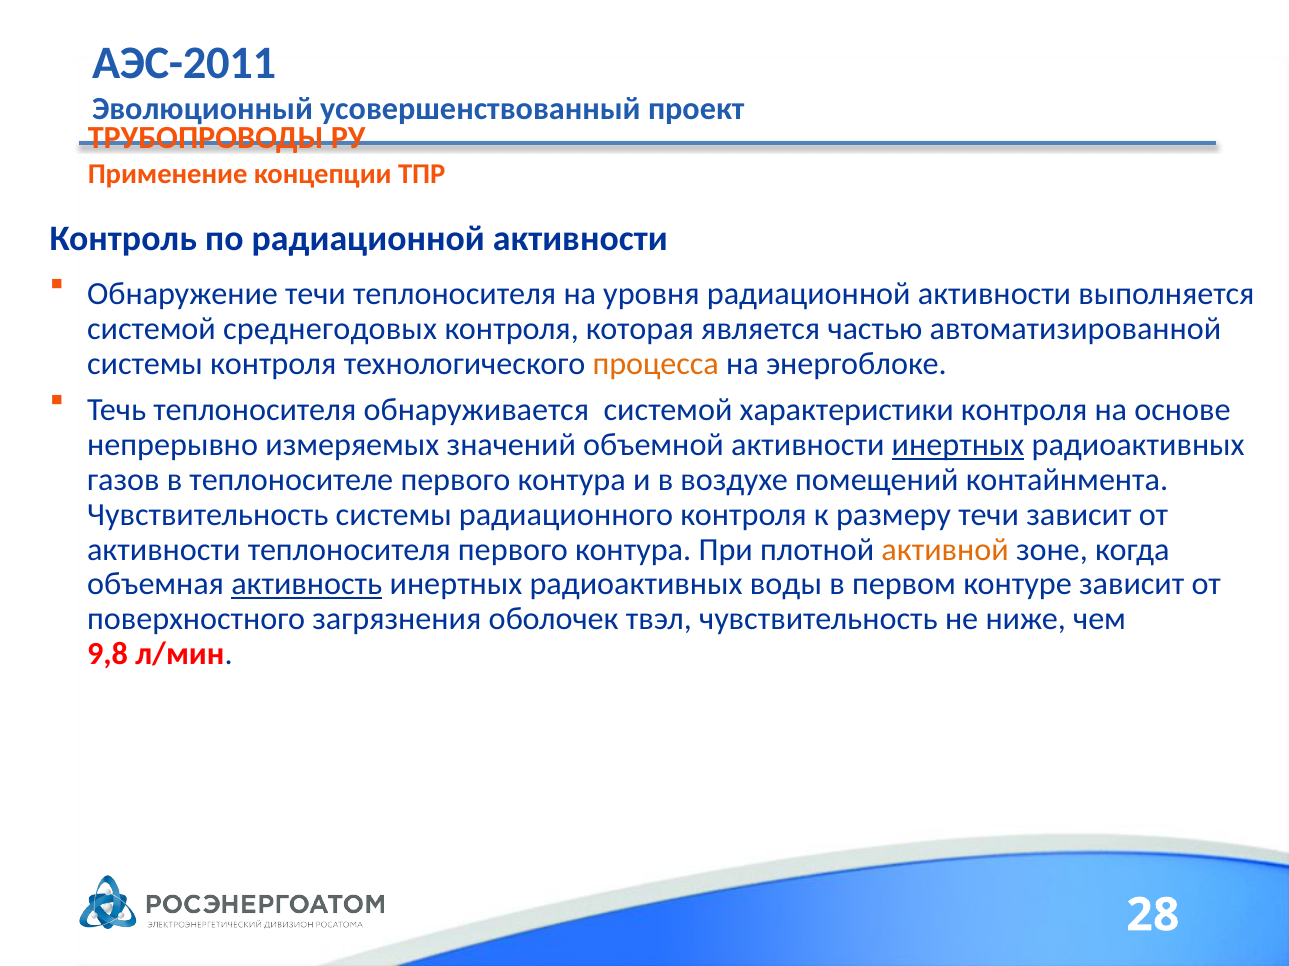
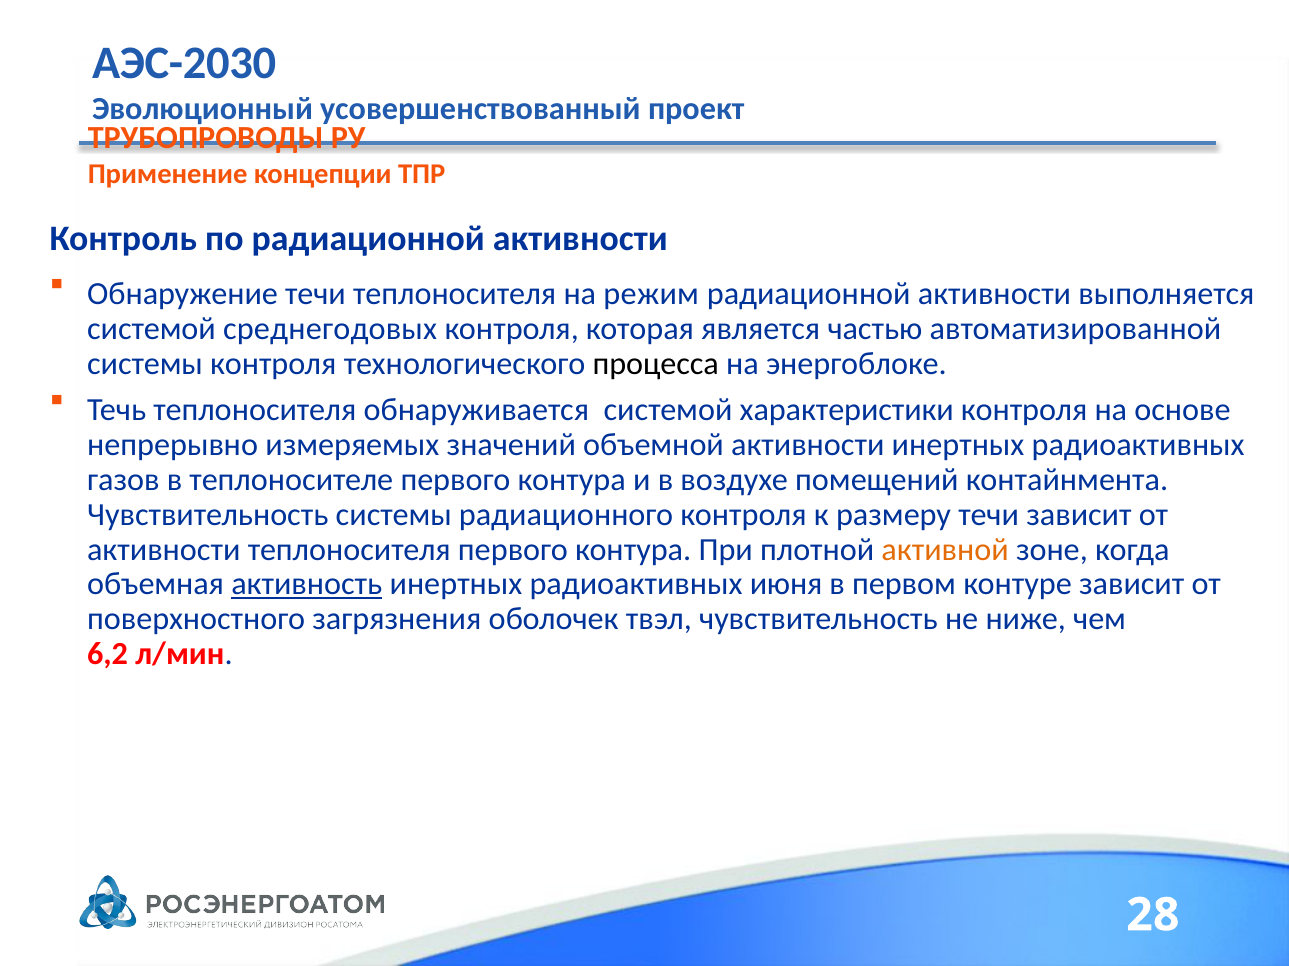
АЭС-2011: АЭС-2011 -> АЭС-2030 (184, 63)
уровня: уровня -> режим (651, 295)
процесса colour: orange -> black (656, 364)
инертных underline: present -> none (958, 445)
воды: воды -> июня (786, 585)
9,8: 9,8 -> 6,2 (108, 654)
